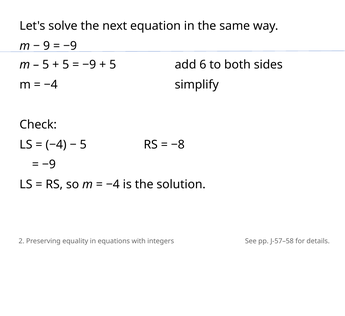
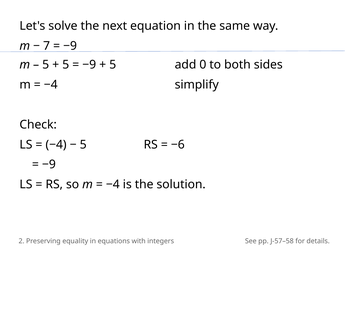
9: 9 -> 7 (47, 46)
6: 6 -> 0 (203, 65)
−8: −8 -> −6 (178, 145)
